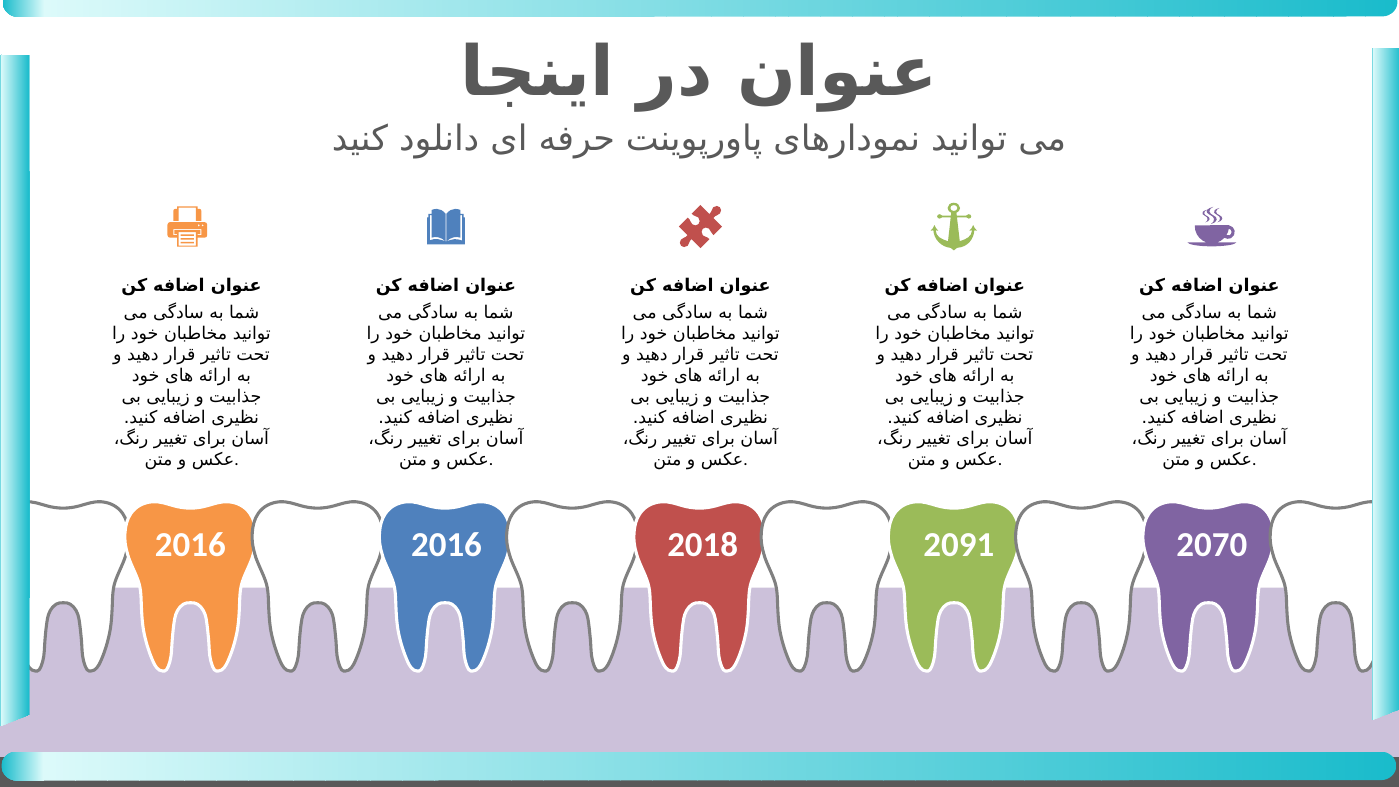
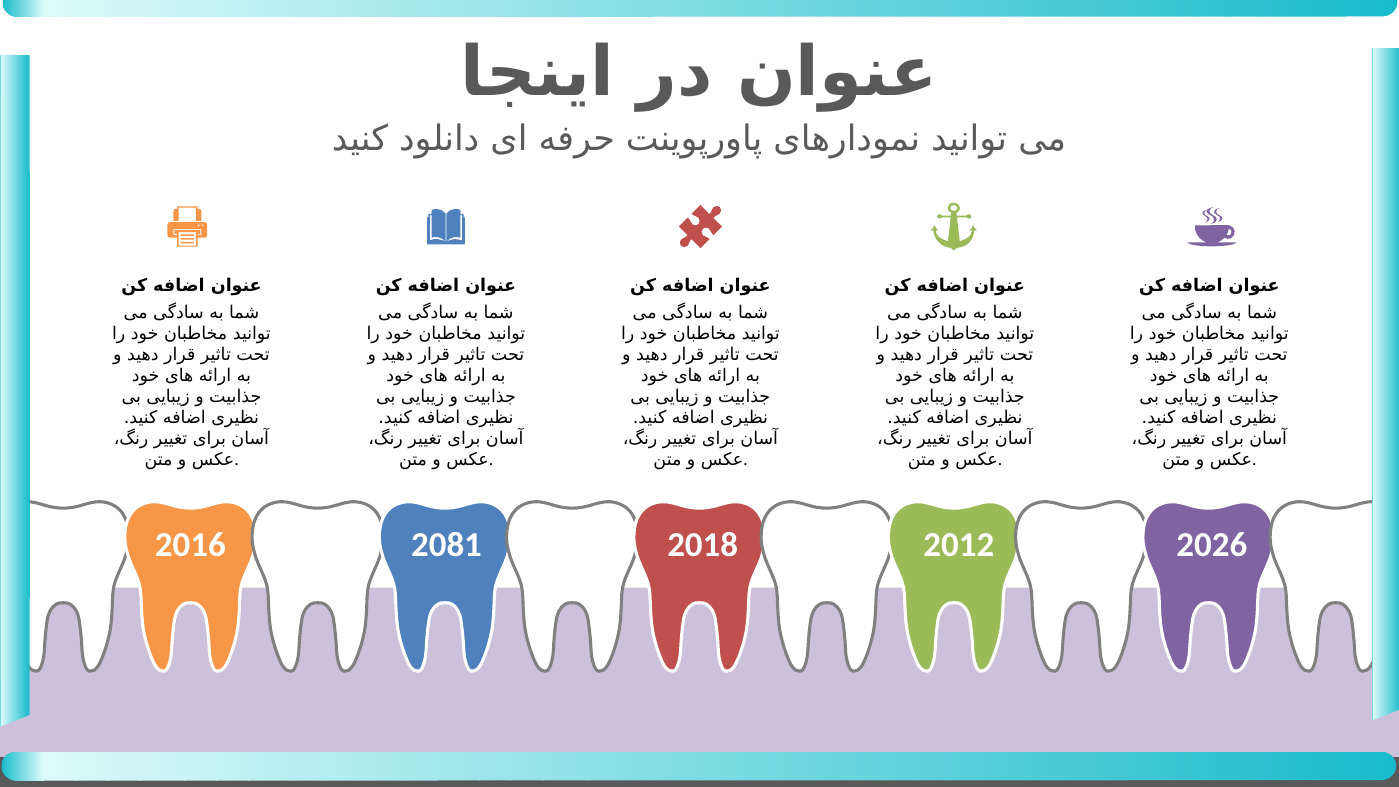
2016 2016: 2016 -> 2081 (447, 544)
2091: 2091 -> 2012 (959, 544)
2070: 2070 -> 2026 (1212, 544)
